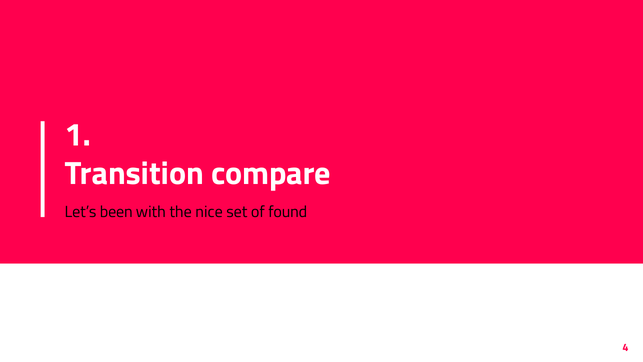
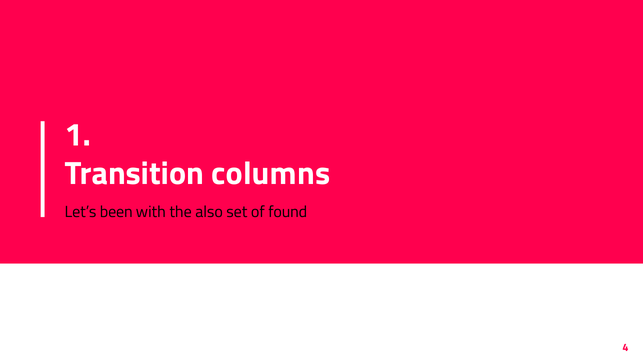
compare: compare -> columns (271, 173)
nice: nice -> also (209, 212)
